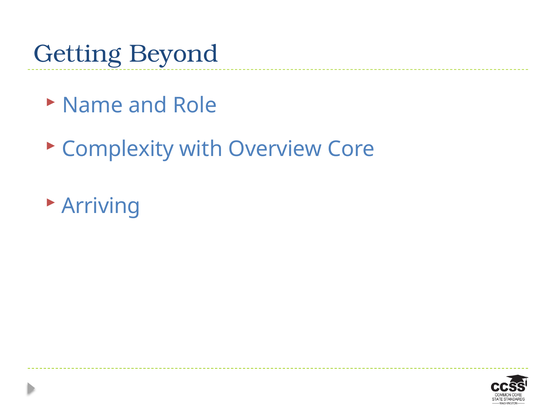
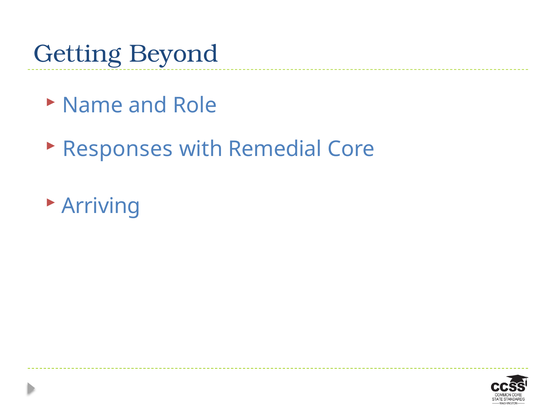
Complexity: Complexity -> Responses (118, 149)
Overview: Overview -> Remedial (275, 149)
